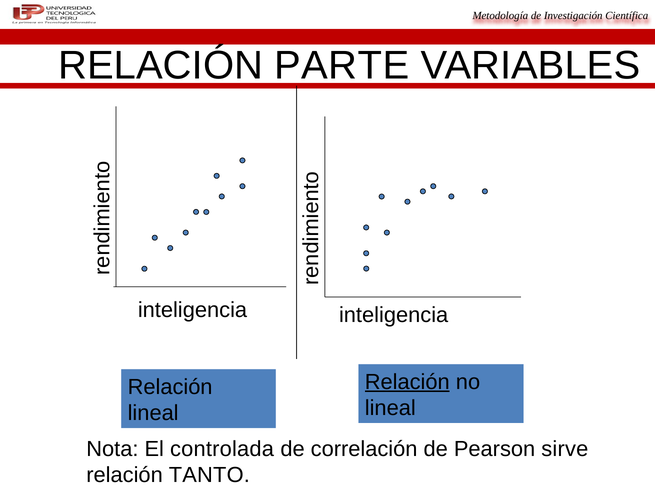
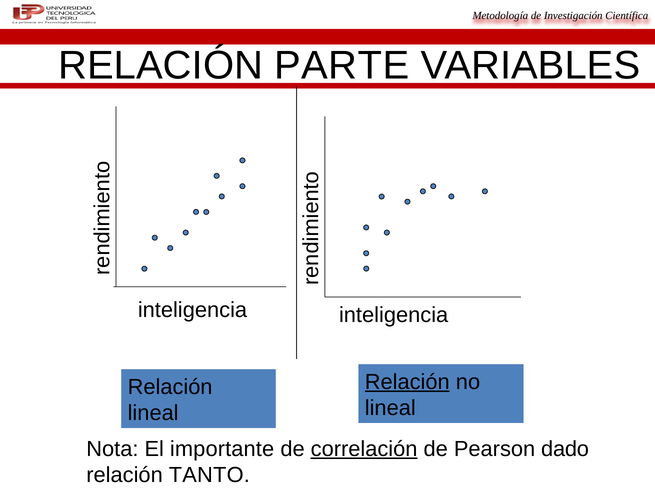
controlada: controlada -> importante (222, 449)
correlación underline: none -> present (364, 449)
sirve: sirve -> dado (565, 449)
